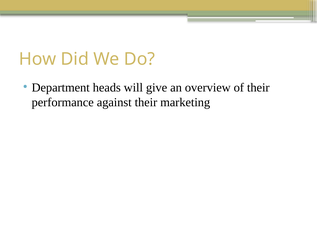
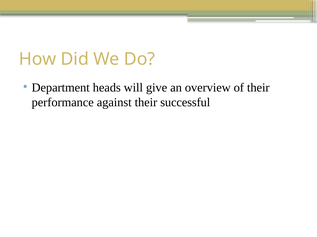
marketing: marketing -> successful (185, 103)
